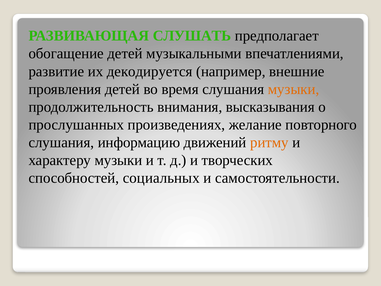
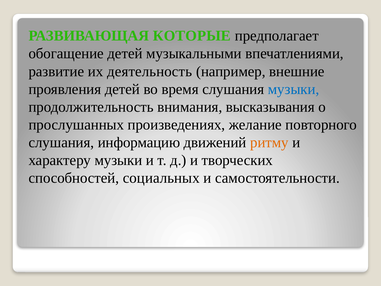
СЛУШАТЬ: СЛУШАТЬ -> КОТОРЫЕ (192, 36)
декодируется: декодируется -> деятельность (150, 71)
музыки colour: orange -> blue (294, 89)
